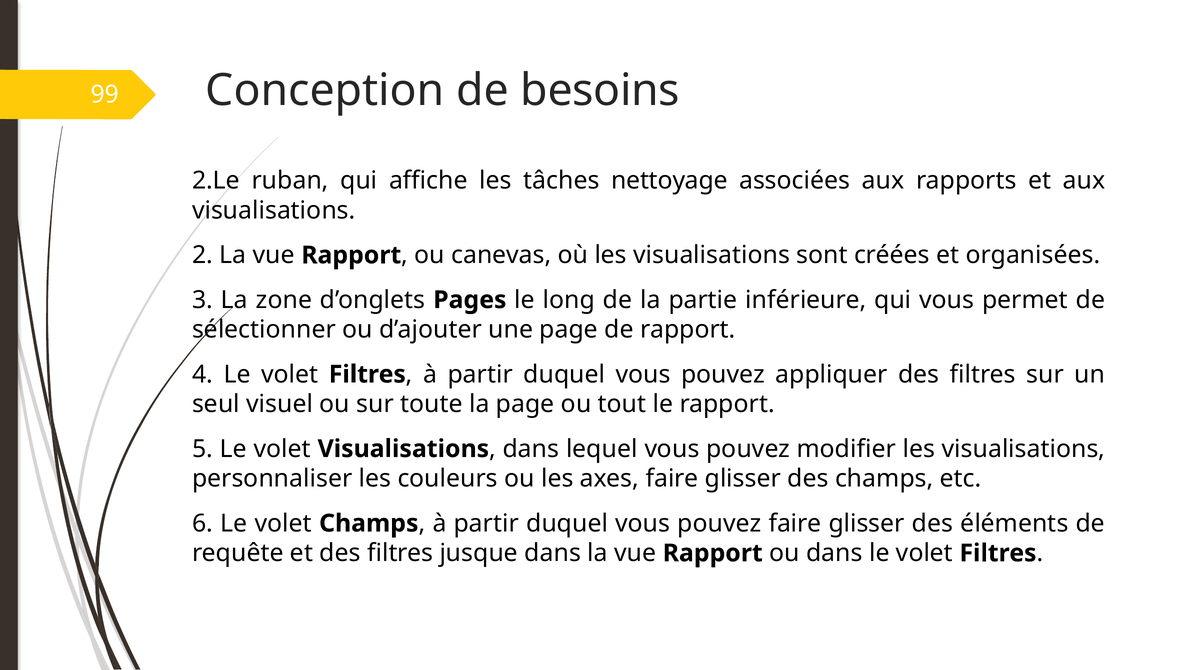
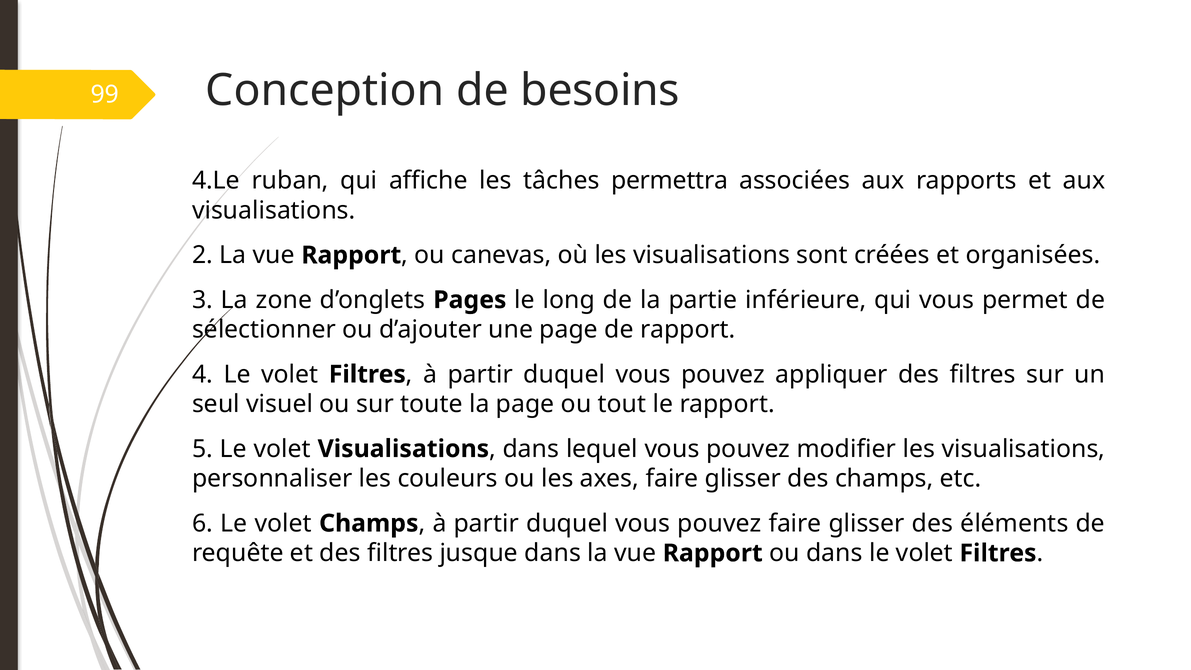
2.Le: 2.Le -> 4.Le (216, 181)
nettoyage: nettoyage -> permettra (670, 181)
